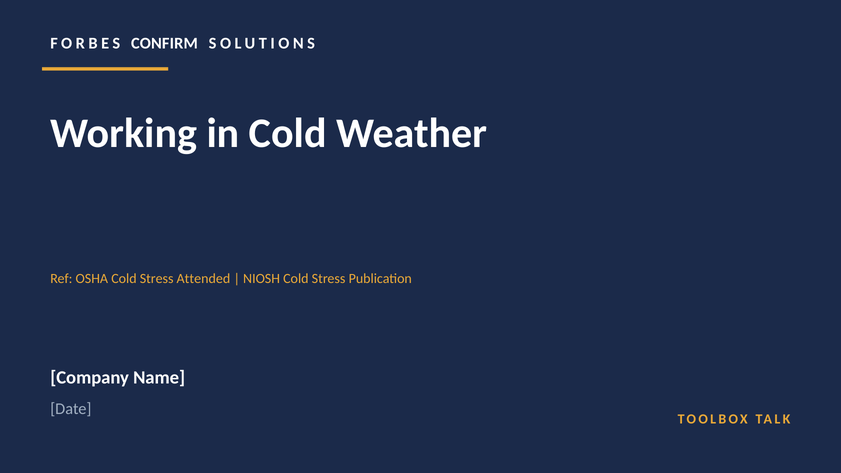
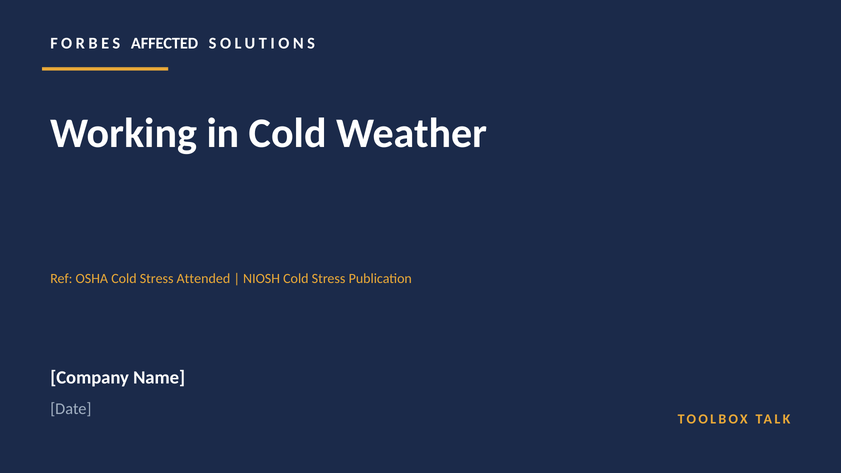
CONFIRM: CONFIRM -> AFFECTED (165, 43)
